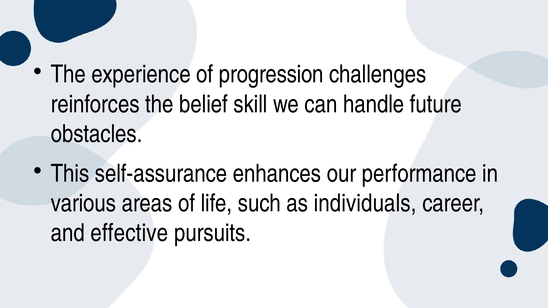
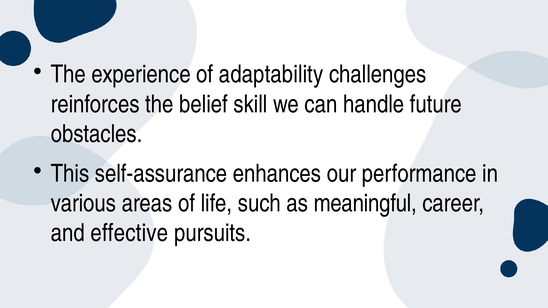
progression: progression -> adaptability (271, 74)
individuals: individuals -> meaningful (365, 203)
